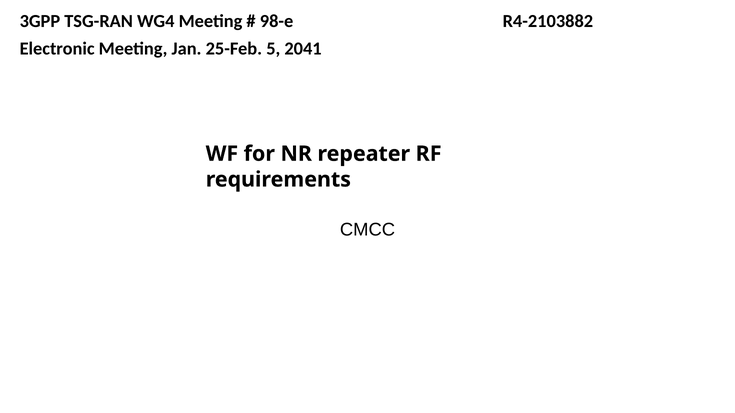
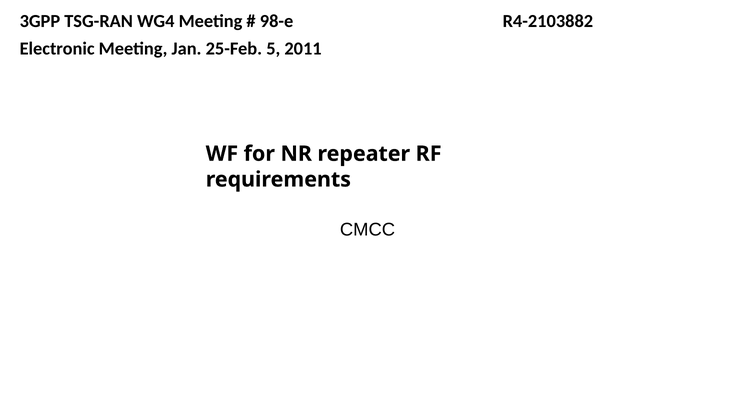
2041: 2041 -> 2011 (303, 49)
